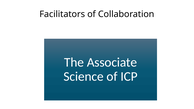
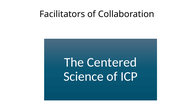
Associate: Associate -> Centered (112, 62)
